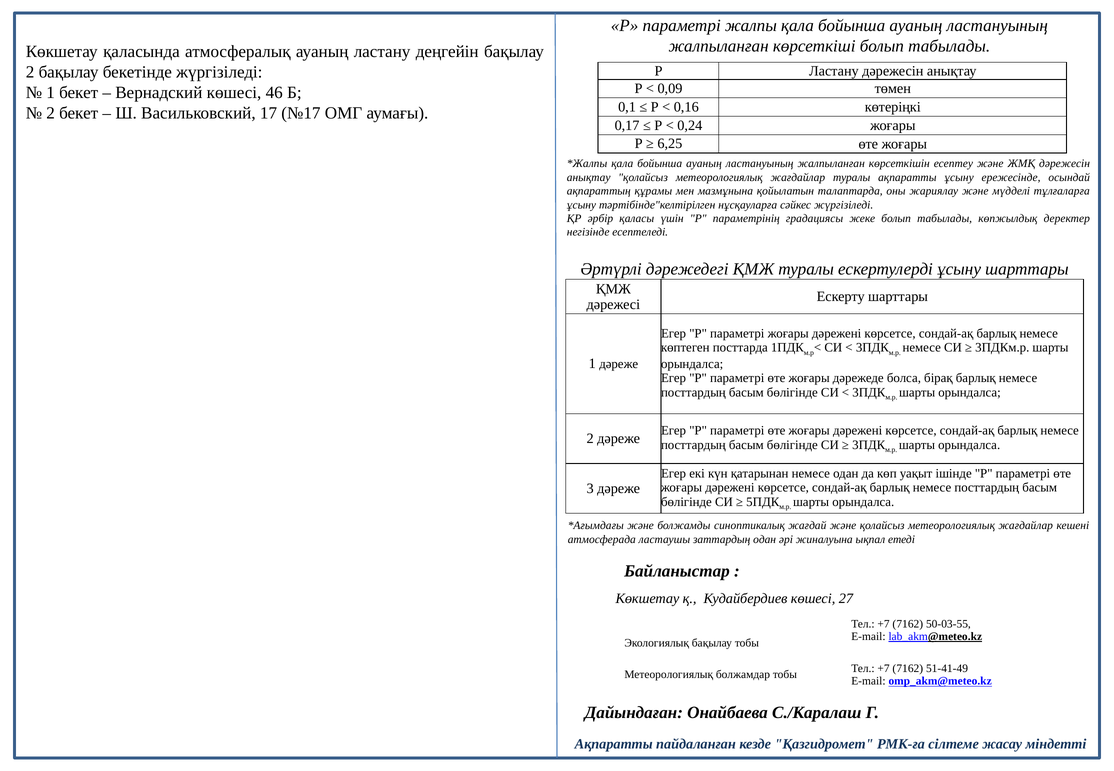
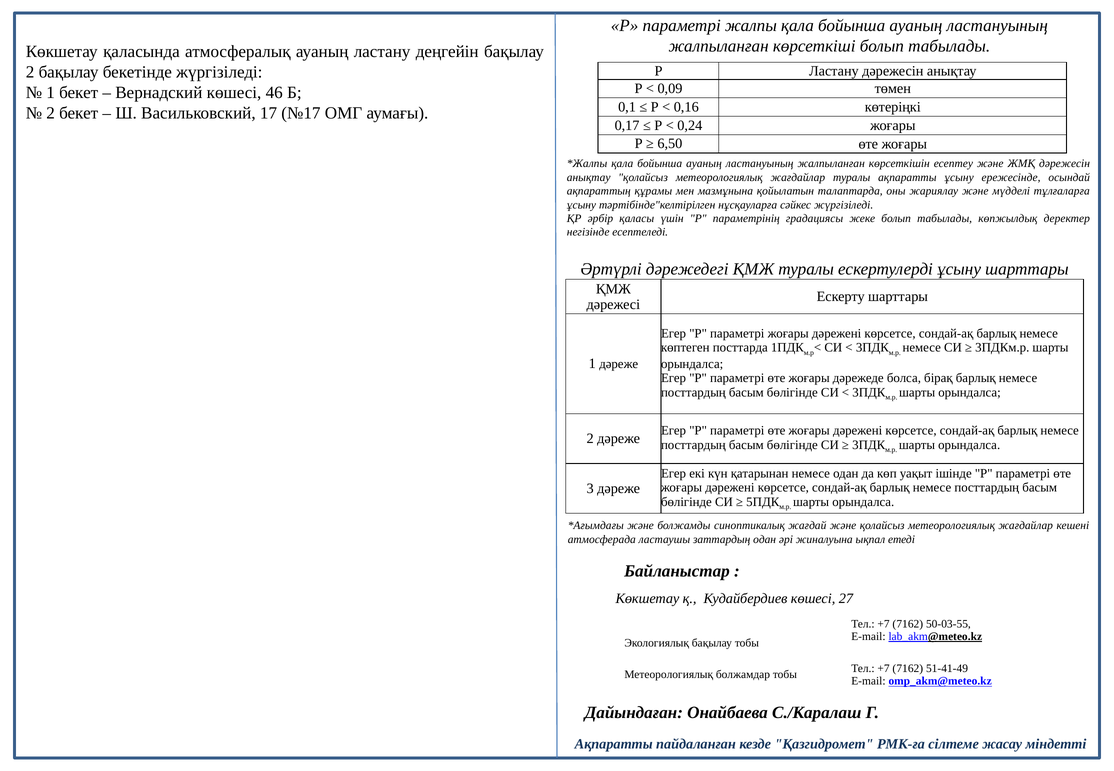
6,25: 6,25 -> 6,50 (670, 144)
